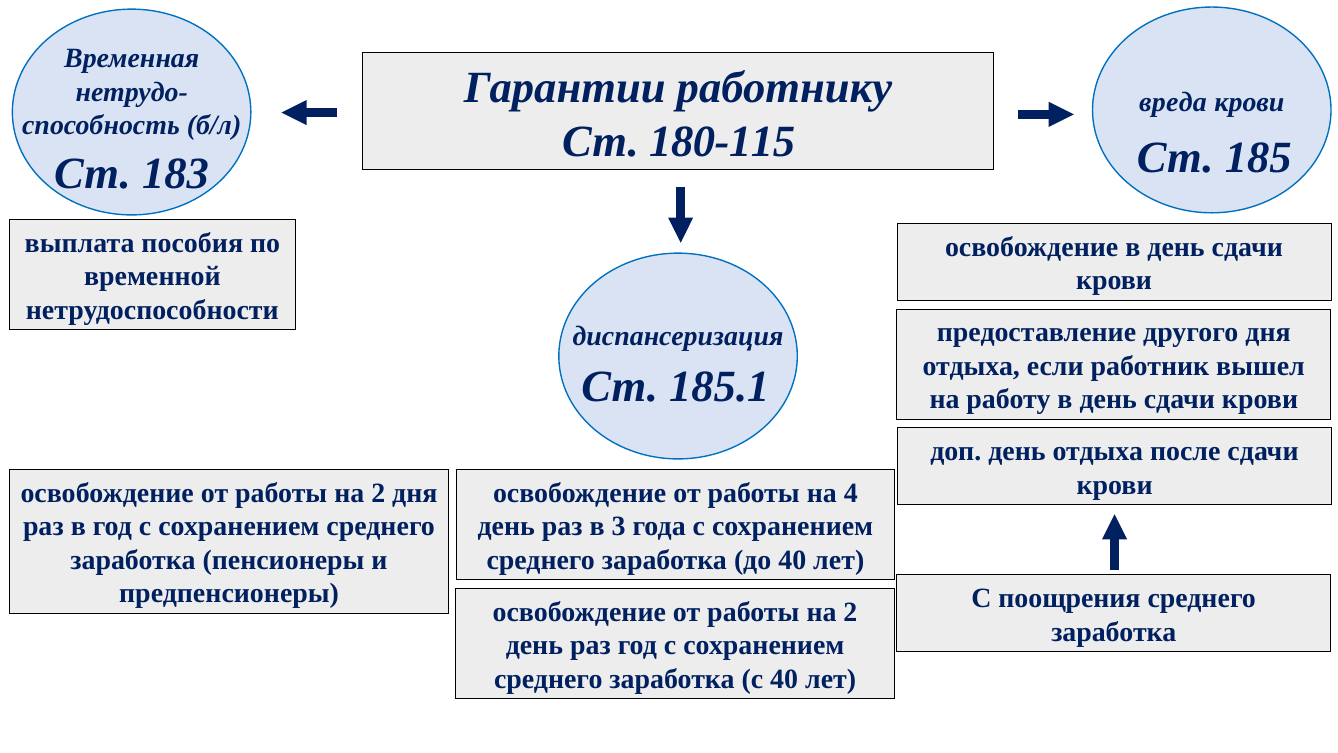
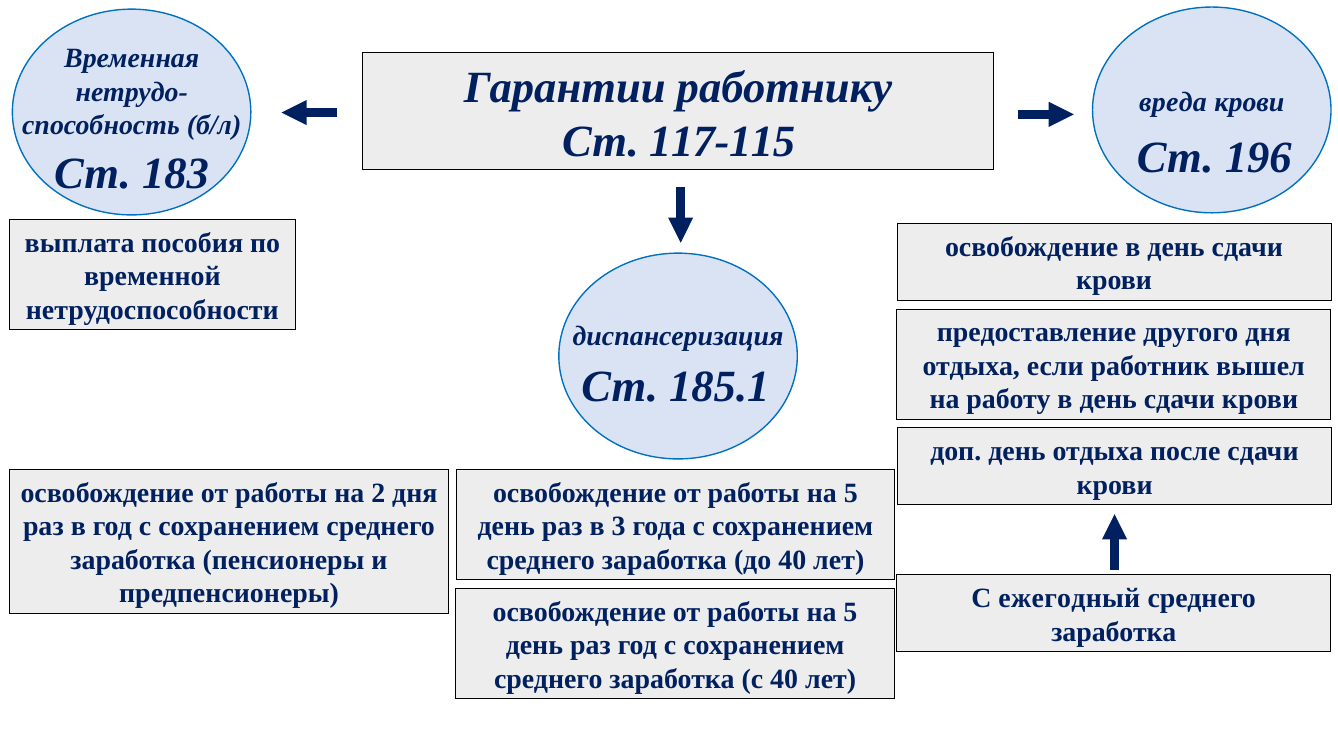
180-115: 180-115 -> 117-115 (722, 141)
185: 185 -> 196 (1258, 158)
4: 4 -> 5 (851, 493)
поощрения: поощрения -> ежегодный (1069, 598)
2: 2 -> 5 (850, 612)
